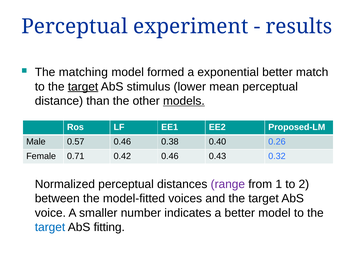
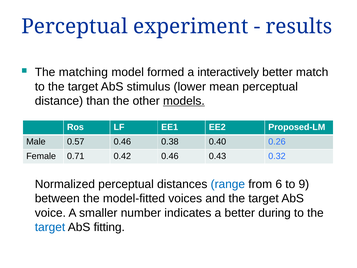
exponential: exponential -> interactively (228, 72)
target underline: present -> none (83, 87)
range colour: purple -> blue (228, 184)
1: 1 -> 6 (279, 184)
2: 2 -> 9 (304, 184)
better model: model -> during (275, 213)
